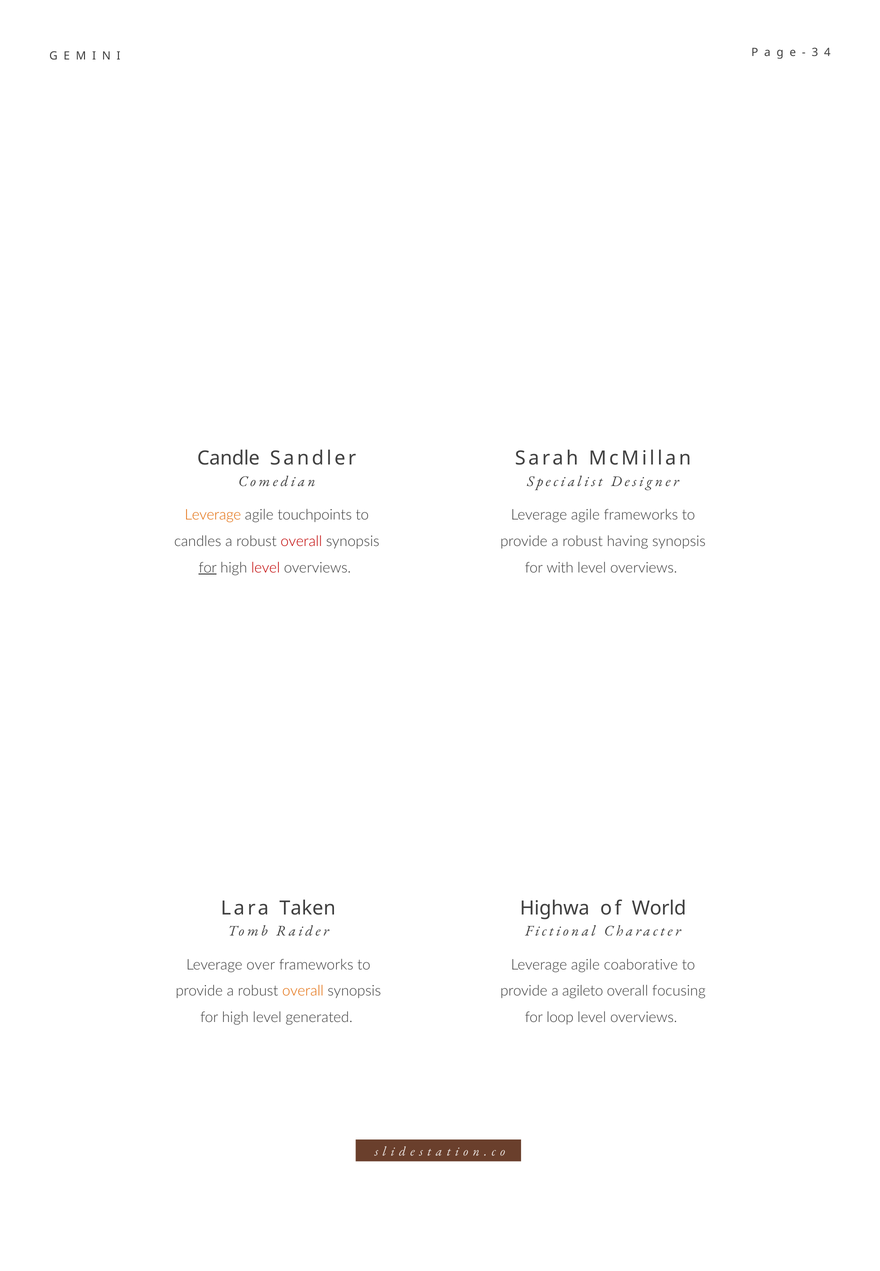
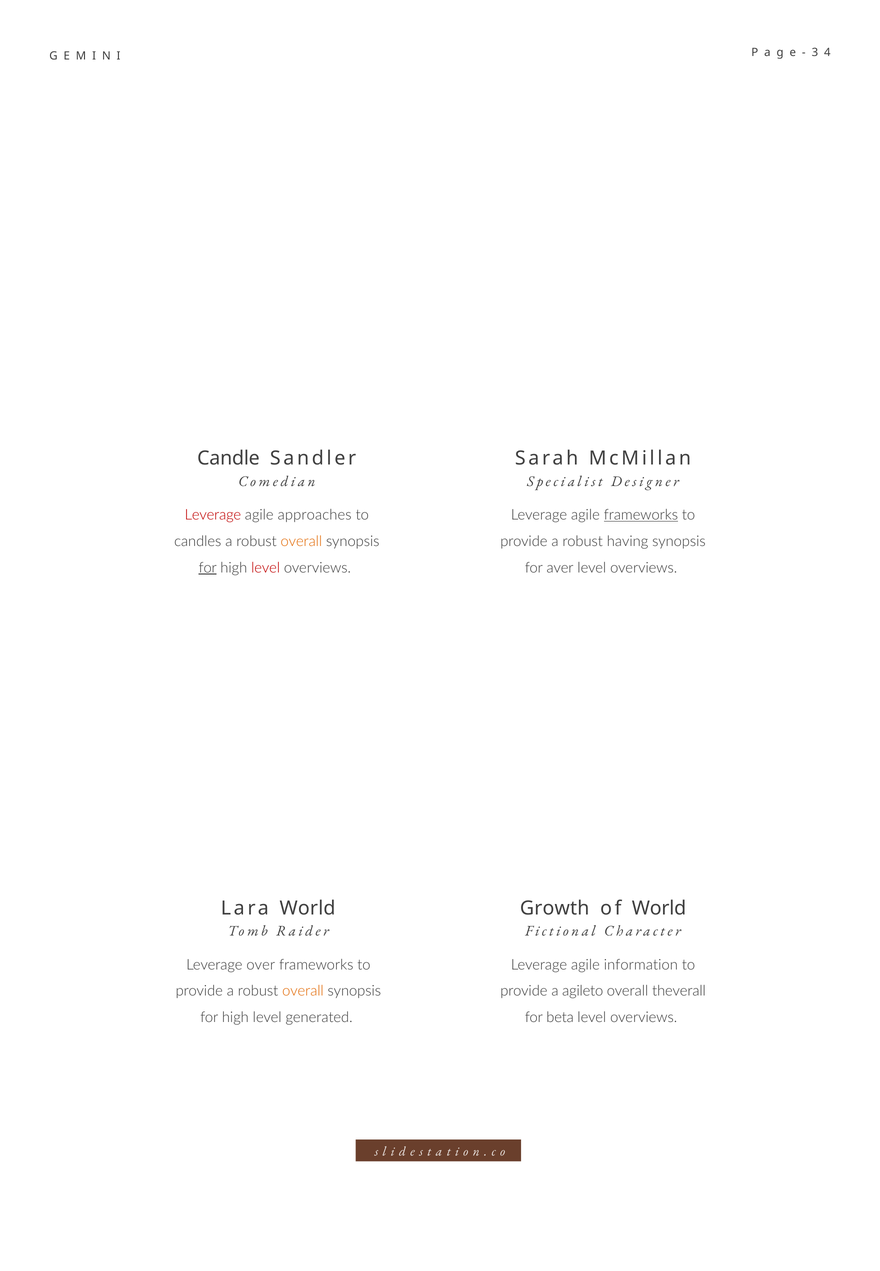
Leverage colour: orange -> red (213, 515)
touchpoints: touchpoints -> approaches (315, 515)
frameworks underline: none -> present (641, 515)
overall colour: red -> orange (301, 541)
with: with -> aver (560, 568)
Lara Taken: Taken -> World (308, 908)
Highwa: Highwa -> Growth (555, 908)
coaborative: coaborative -> information (641, 965)
focusing: focusing -> theverall (679, 991)
loop: loop -> beta (560, 1018)
